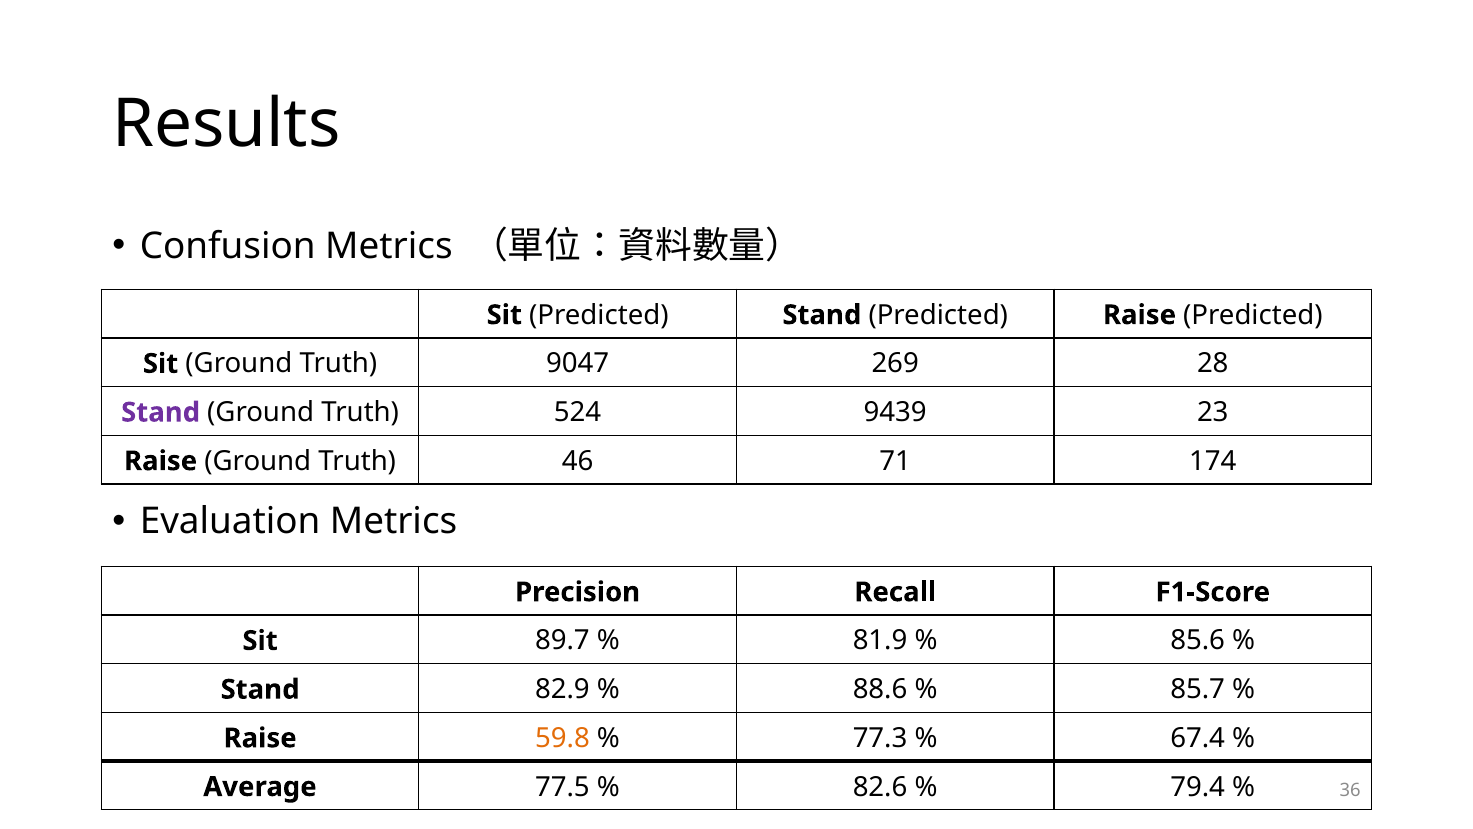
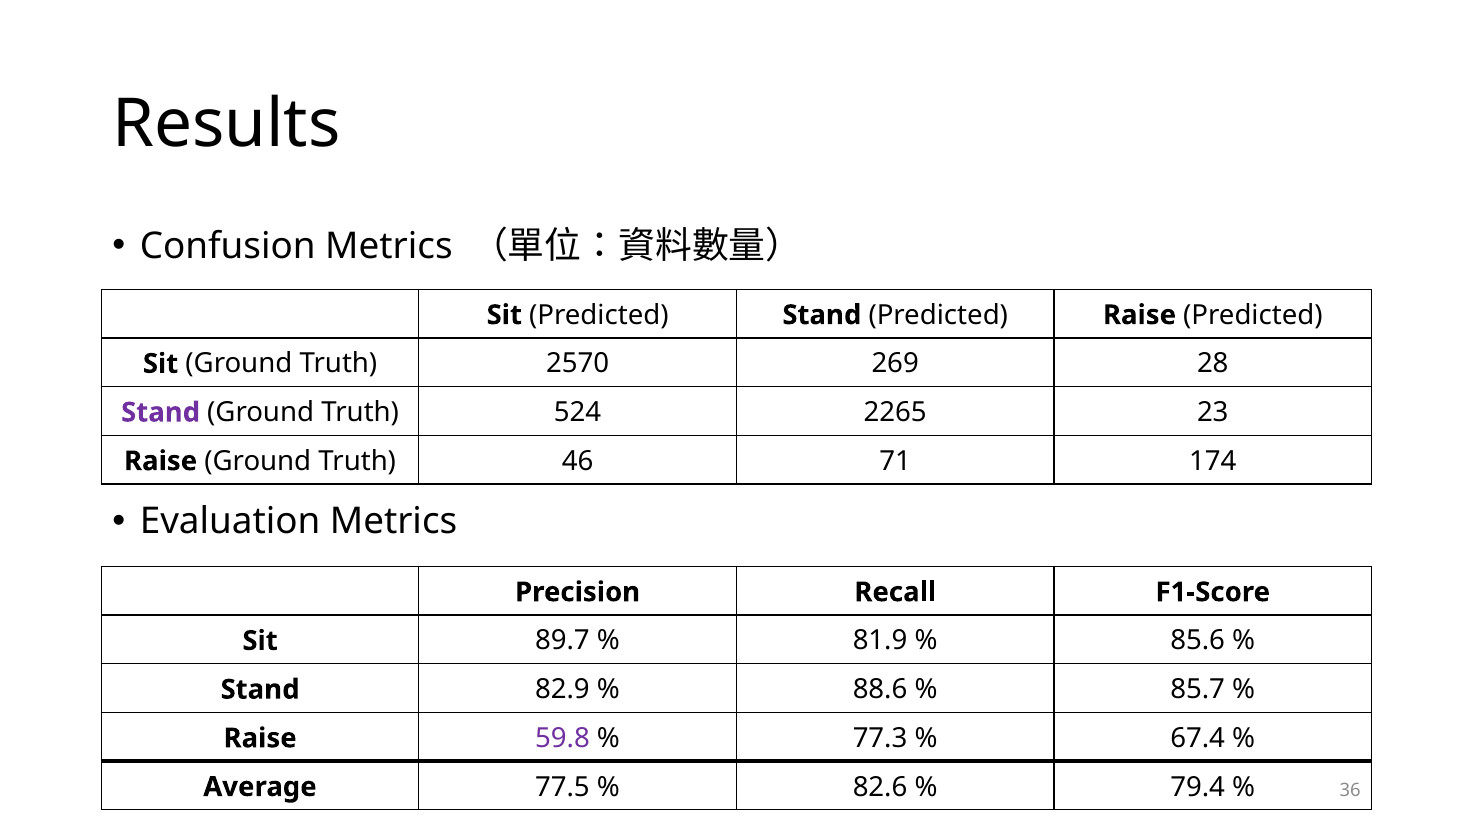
9047: 9047 -> 2570 (578, 364)
9439: 9439 -> 2265 (895, 412)
59.8 colour: orange -> purple (563, 738)
